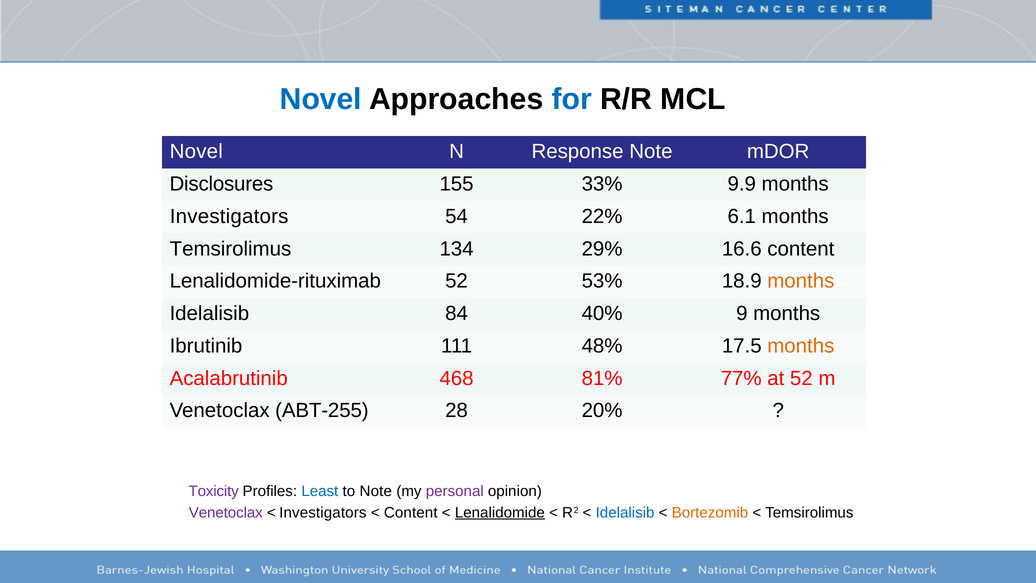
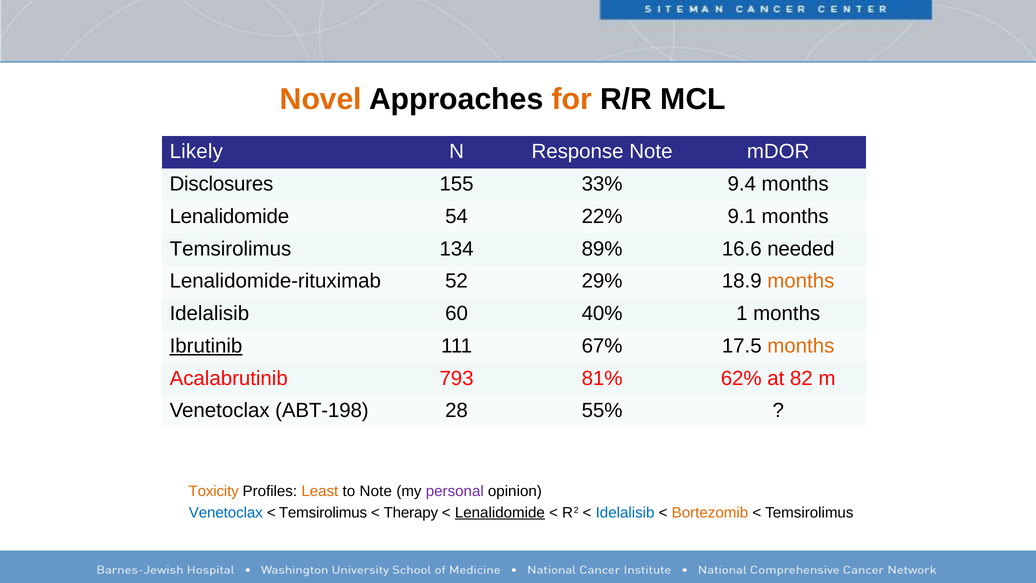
Novel colour: blue -> orange (321, 99)
for colour: blue -> orange (572, 99)
Novel: Novel -> Likely (196, 152)
9.9: 9.9 -> 9.4 (742, 184)
Investigators: Investigators -> Lenalidomide (229, 216)
6.1: 6.1 -> 9.1 (742, 216)
29%: 29% -> 89% (602, 249)
16.6 content: content -> needed (801, 249)
53%: 53% -> 29% (602, 281)
84: 84 -> 60 (457, 313)
9: 9 -> 1 (742, 313)
Ibrutinib underline: none -> present (206, 346)
48%: 48% -> 67% (602, 346)
468: 468 -> 793 (457, 378)
77%: 77% -> 62% (741, 378)
at 52: 52 -> 82 (801, 378)
ABT-255: ABT-255 -> ABT-198 (322, 411)
20%: 20% -> 55% (602, 411)
Toxicity colour: purple -> orange (214, 491)
Least colour: blue -> orange (320, 491)
Venetoclax colour: purple -> blue (226, 512)
Investigators: Investigators -> Temsirolimus (323, 512)
Content: Content -> Therapy (411, 512)
